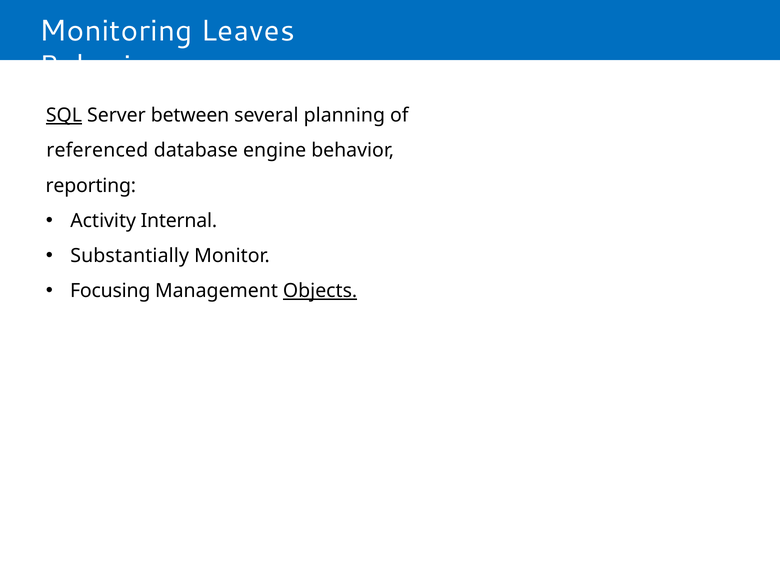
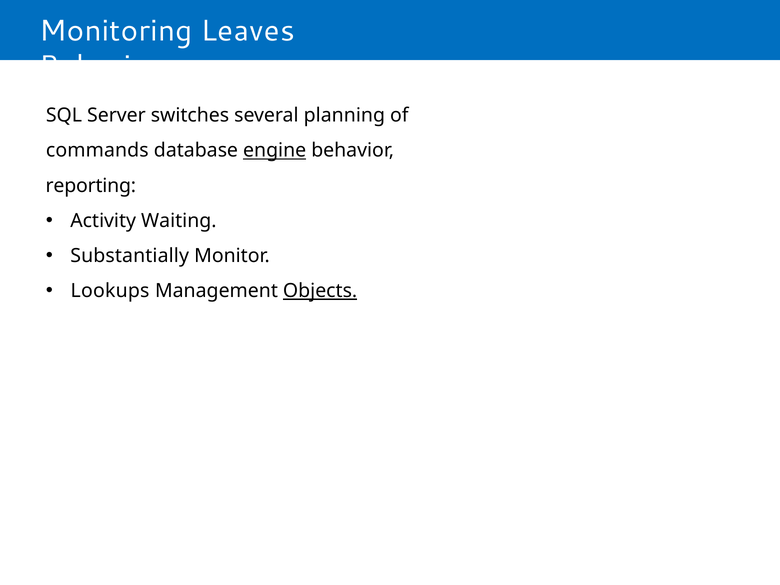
SQL underline: present -> none (64, 115)
between: between -> switches (190, 115)
referenced: referenced -> commands (97, 150)
engine underline: none -> present (275, 150)
Internal: Internal -> Waiting (179, 221)
Focusing: Focusing -> Lookups (110, 291)
